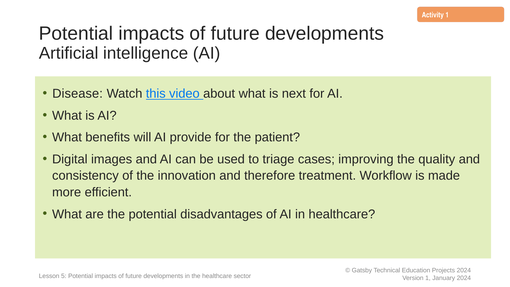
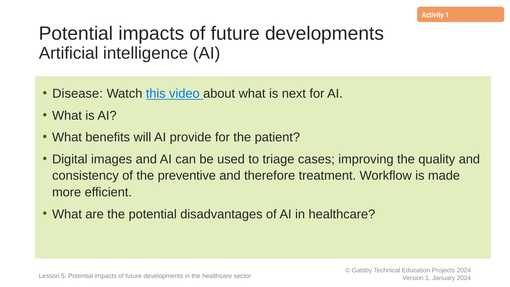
innovation: innovation -> preventive (187, 176)
